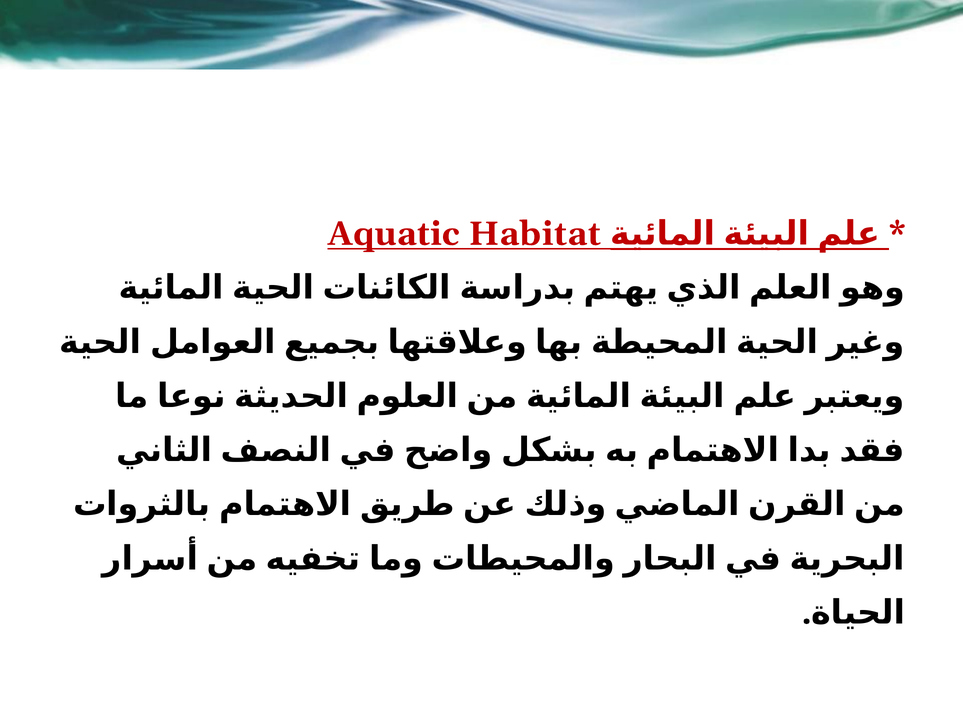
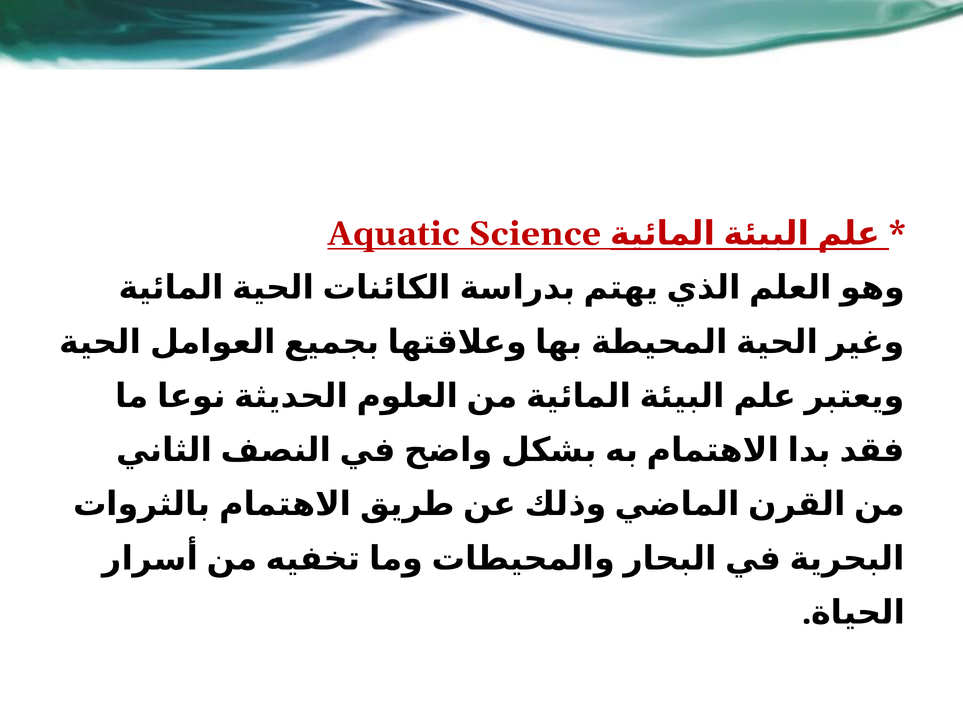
Habitat: Habitat -> Science (535, 234)
